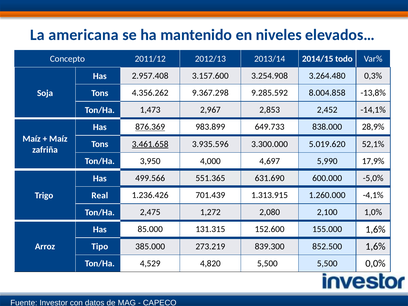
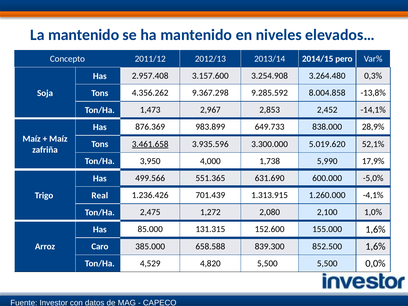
La americana: americana -> mantenido (84, 35)
todo: todo -> pero (344, 59)
876.369 underline: present -> none (150, 127)
4,697: 4,697 -> 1,738 (270, 161)
Tipo: Tipo -> Caro (100, 247)
273.219: 273.219 -> 658.588 (210, 246)
